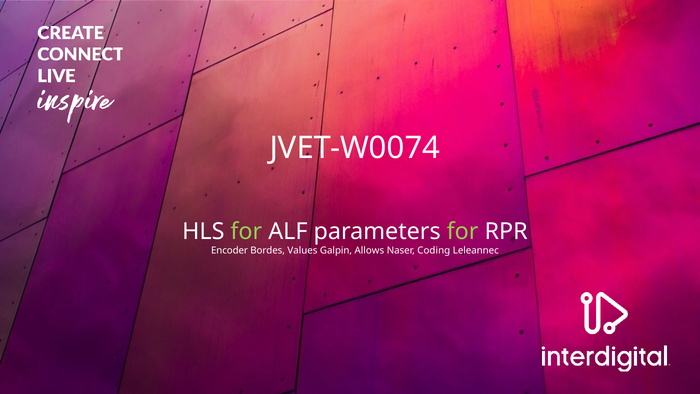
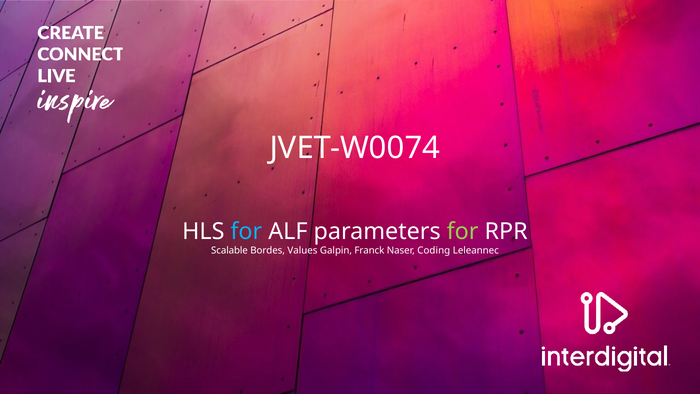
for colour: light green -> light blue (246, 232)
Encoder: Encoder -> Scalable (229, 250)
Allows: Allows -> Franck (369, 250)
